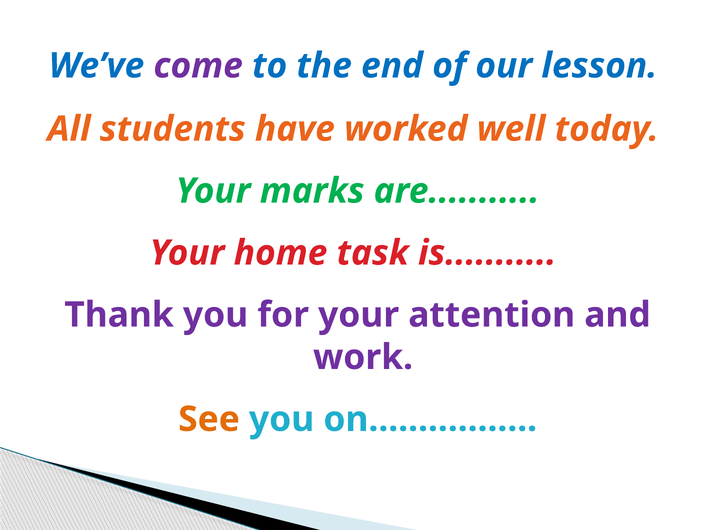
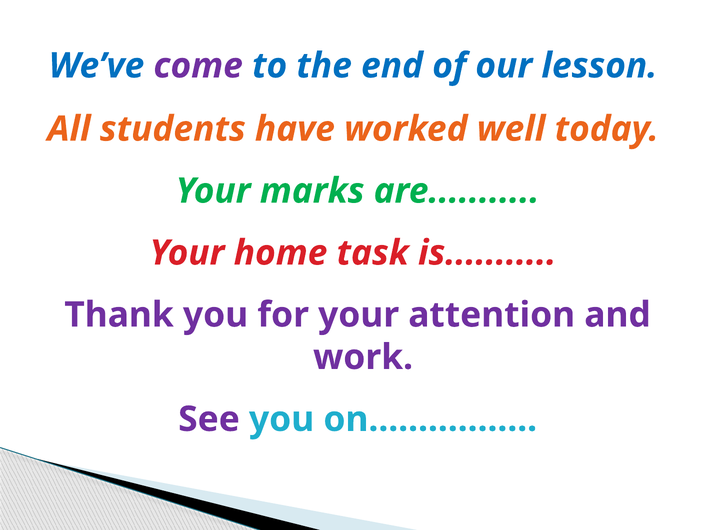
See colour: orange -> purple (209, 419)
